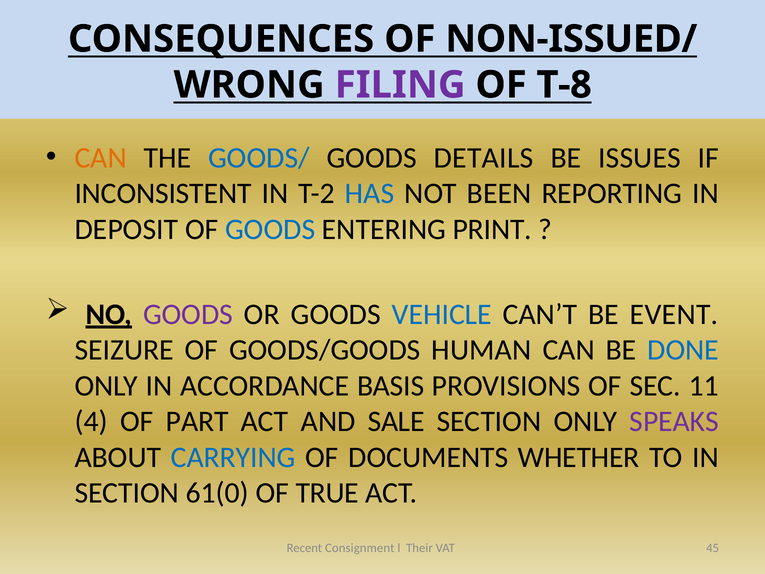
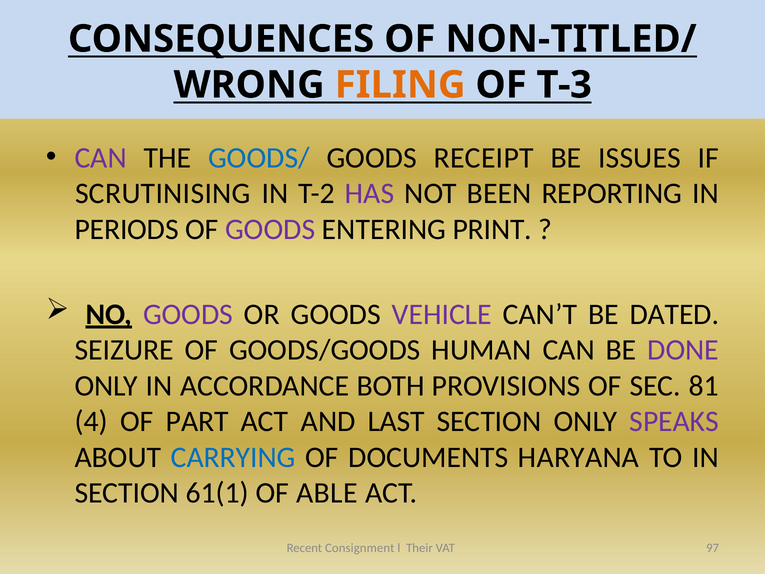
NON-ISSUED/: NON-ISSUED/ -> NON-TITLED/ (571, 39)
FILING colour: purple -> orange (400, 85)
T-8: T-8 -> T-3 (564, 85)
CAN colour: orange -> purple (101, 158)
DETAILS: DETAILS -> RECEIPT (484, 158)
INCONSISTENT: INCONSISTENT -> SCRUTINISING (163, 193)
HAS colour: blue -> purple (370, 193)
DEPOSIT: DEPOSIT -> PERIODS (127, 229)
GOODS colour: blue -> purple (270, 229)
VEHICLE colour: blue -> purple (442, 314)
EVENT: EVENT -> DATED (674, 314)
DONE colour: blue -> purple (683, 350)
BASIS: BASIS -> BOTH (391, 386)
11: 11 -> 81 (704, 386)
SALE: SALE -> LAST (396, 421)
WHETHER: WHETHER -> HARYANA (579, 457)
61(0: 61(0 -> 61(1 (217, 493)
TRUE: TRUE -> ABLE (327, 493)
45: 45 -> 97 (713, 548)
